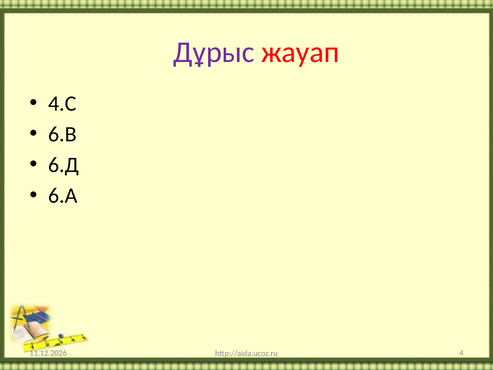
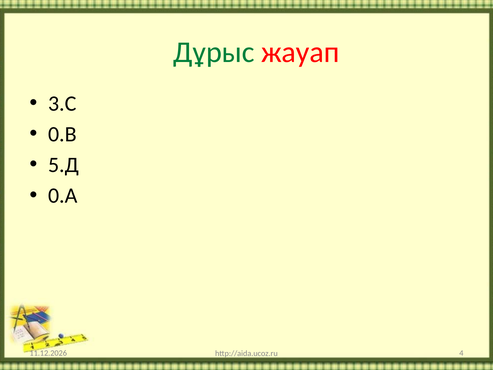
Дұрыс colour: purple -> green (214, 52)
4.С: 4.С -> 3.С (62, 103)
6.В: 6.В -> 0.В (62, 134)
6.Д: 6.Д -> 5.Д (63, 165)
6.А: 6.А -> 0.А (63, 195)
